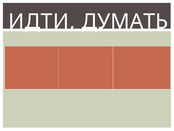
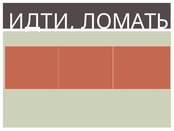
ДУМАТЬ: ДУМАТЬ -> ЛОМАТЬ (125, 22)
